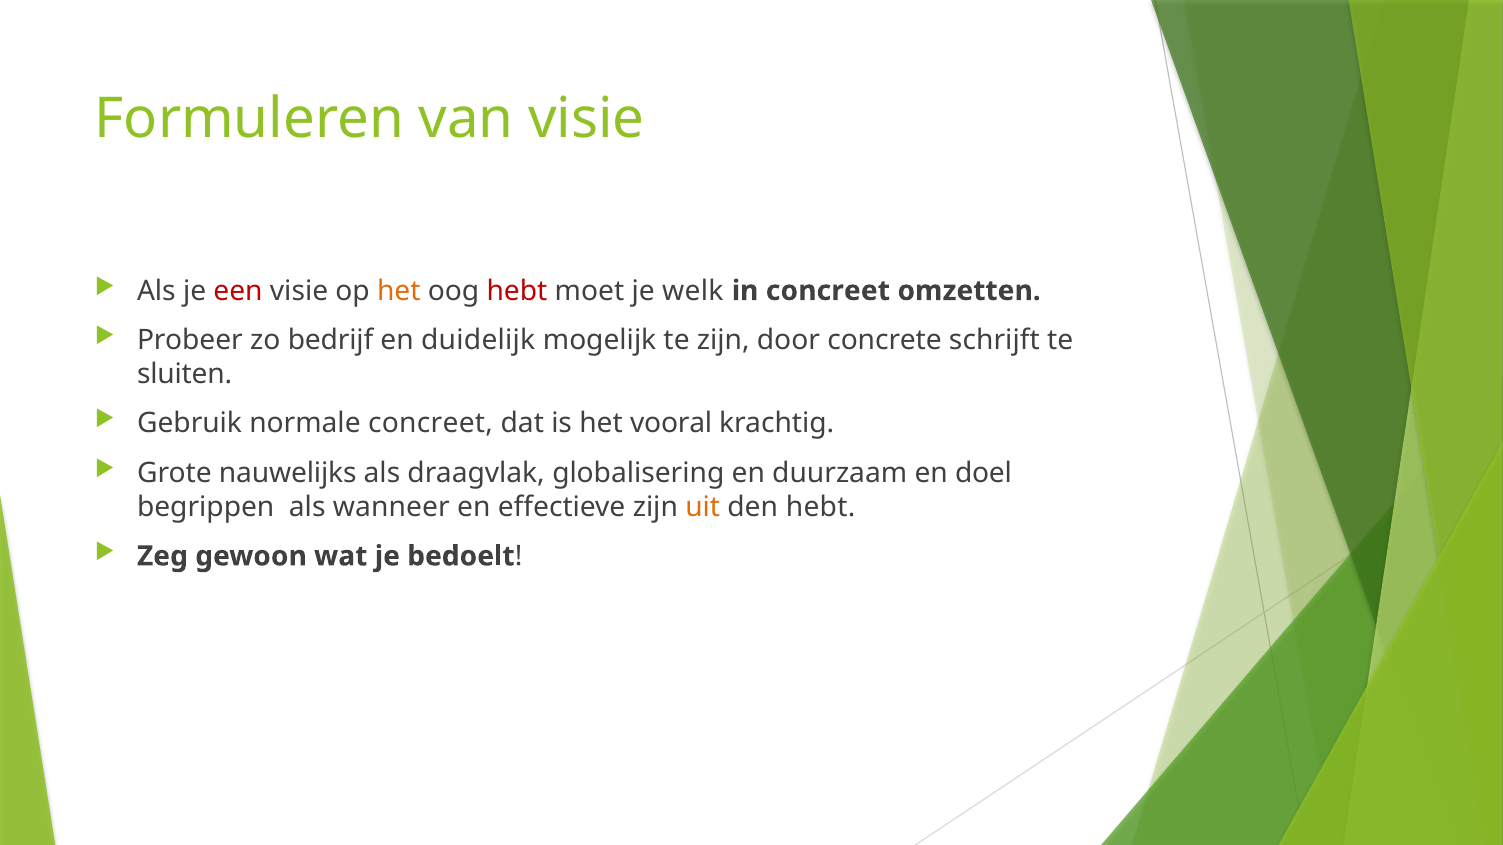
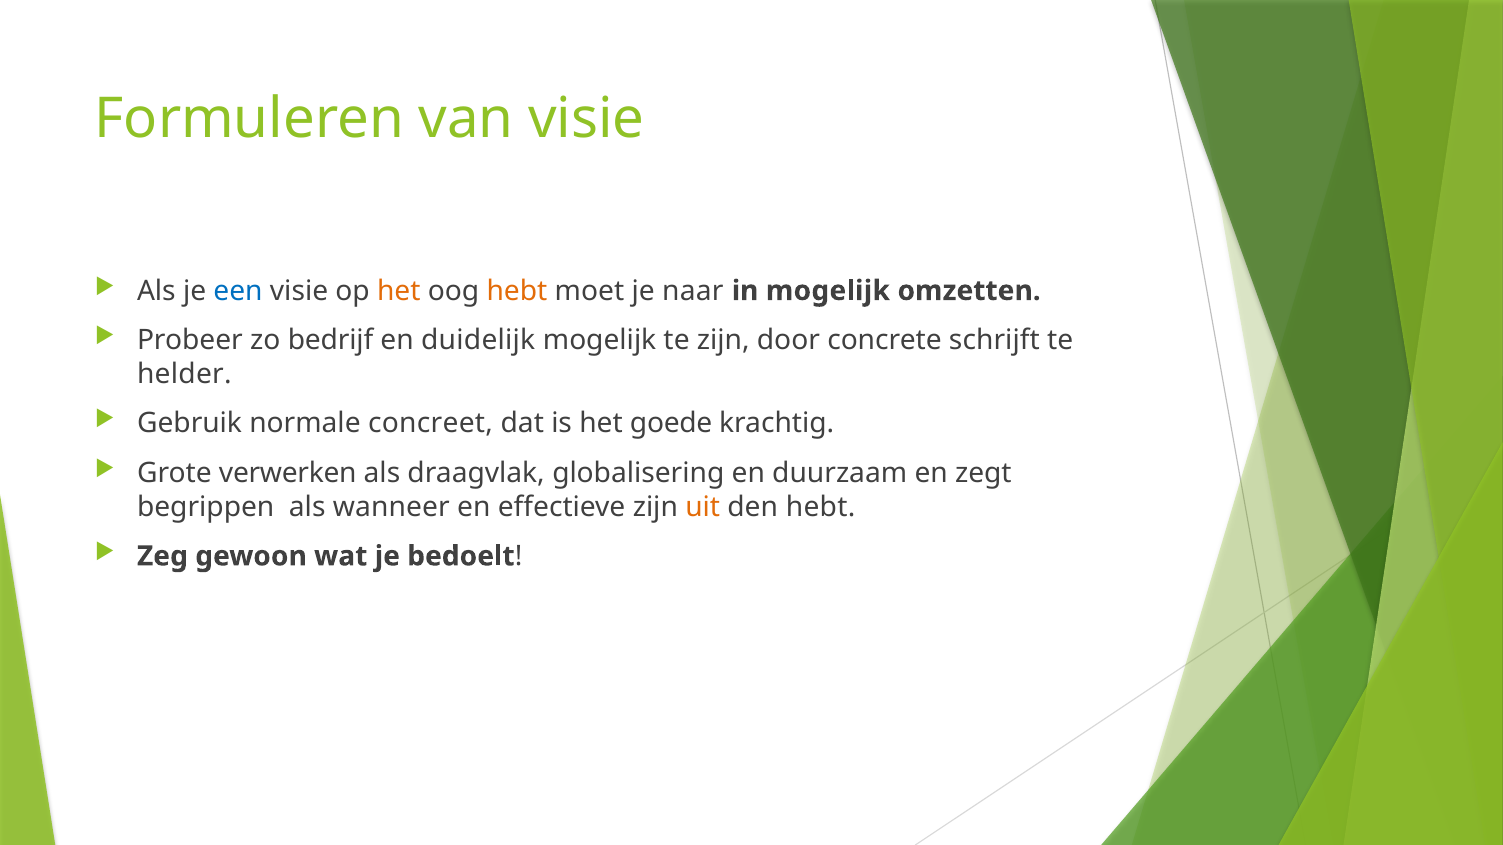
een colour: red -> blue (238, 291)
hebt colour: red -> orange (517, 291)
welk: welk -> naar (693, 291)
in concreet: concreet -> mogelijk (828, 291)
sluiten: sluiten -> helder (184, 374)
vooral: vooral -> goede (671, 424)
nauwelijks: nauwelijks -> verwerken (288, 473)
doel: doel -> zegt (983, 473)
